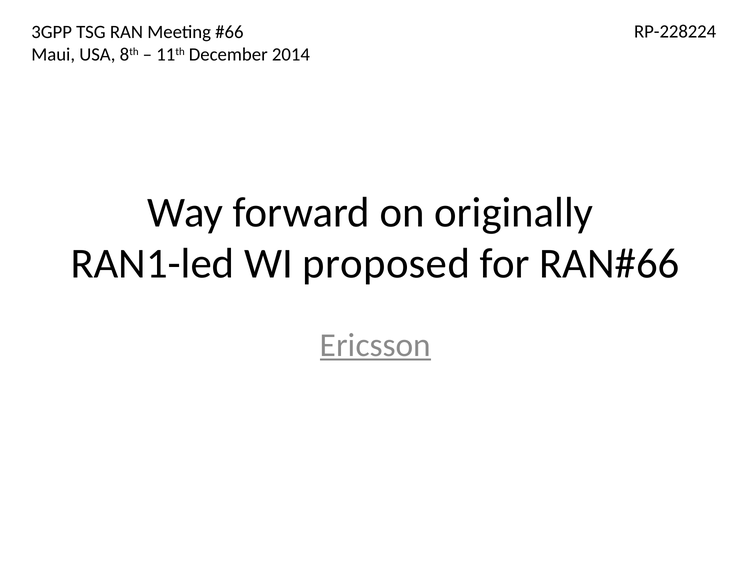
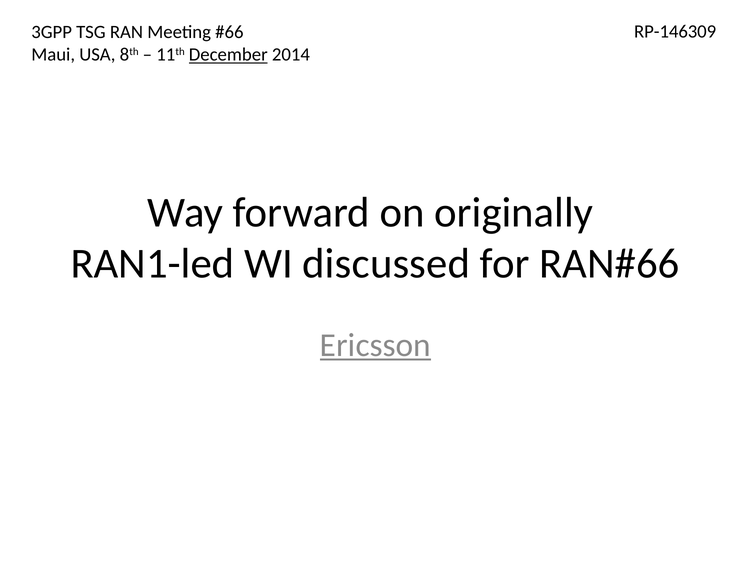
RP-228224: RP-228224 -> RP-146309 (675, 32)
December underline: none -> present (228, 55)
proposed: proposed -> discussed (386, 264)
